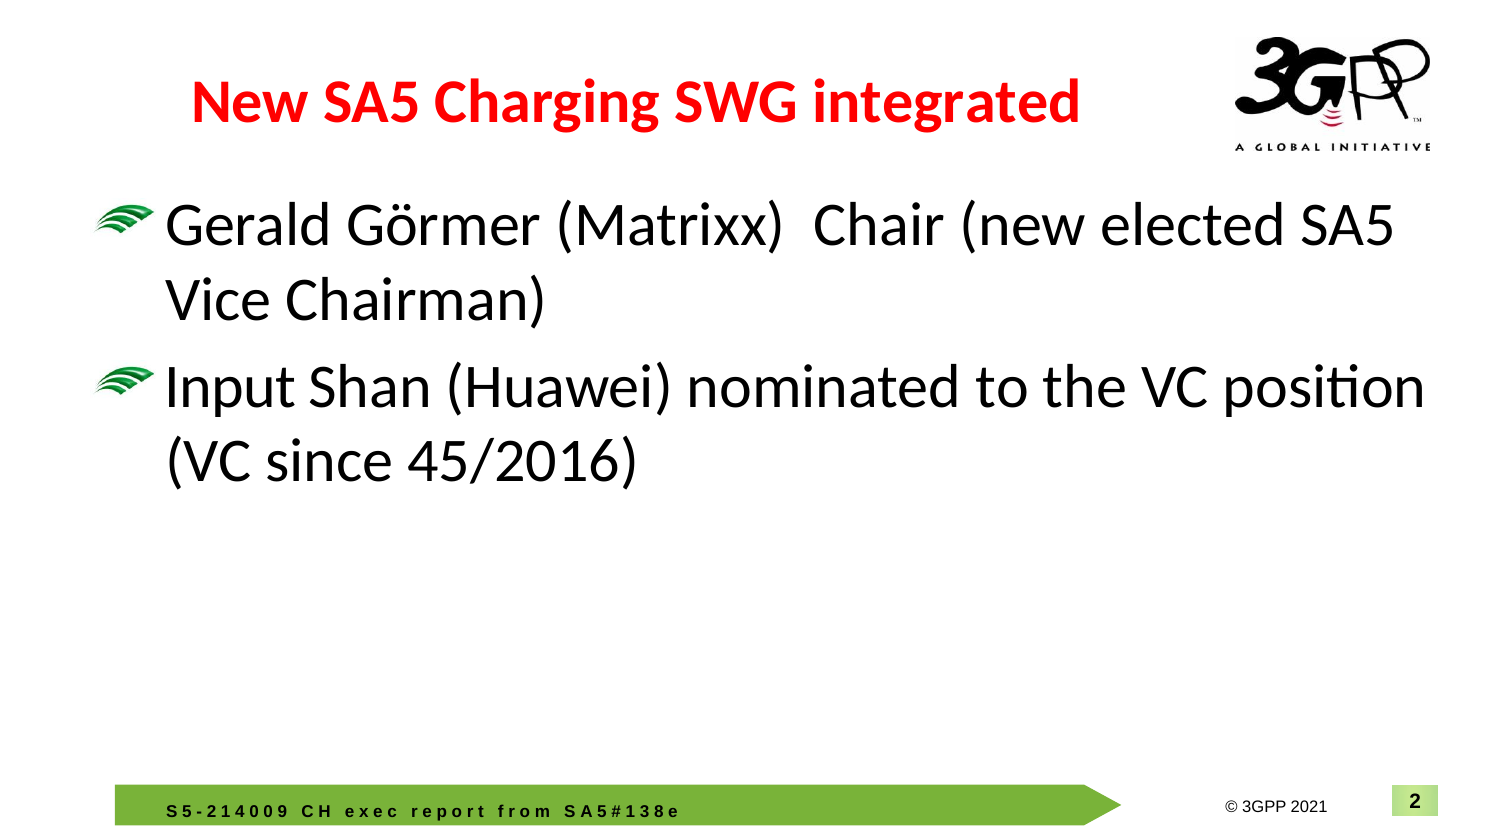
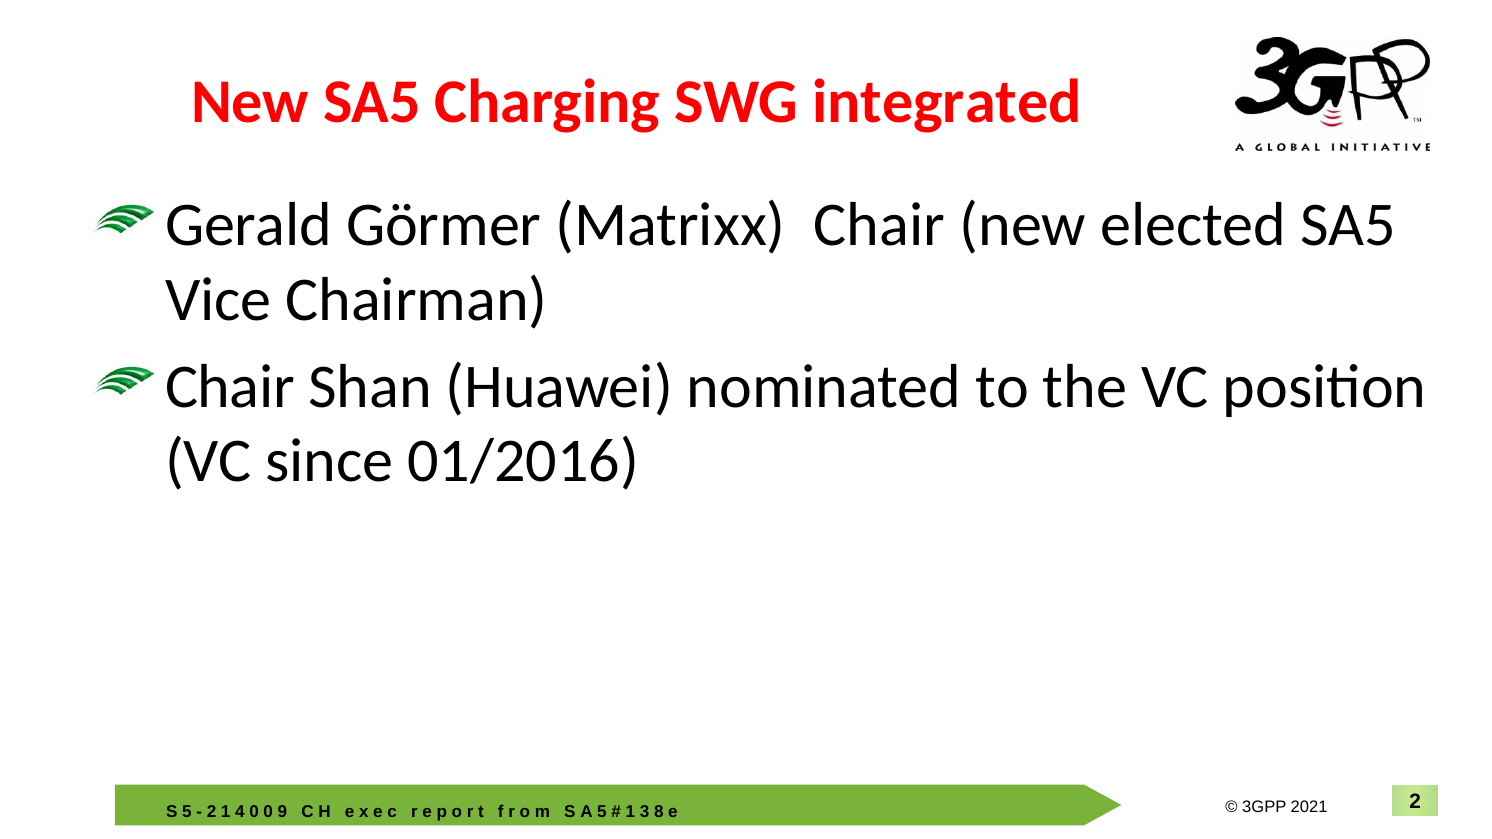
Input: Input -> Chair (230, 387)
45/2016: 45/2016 -> 01/2016 (523, 461)
